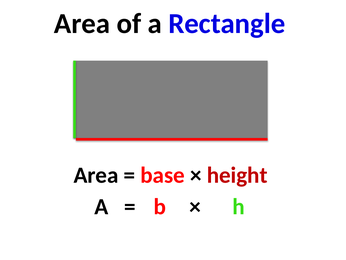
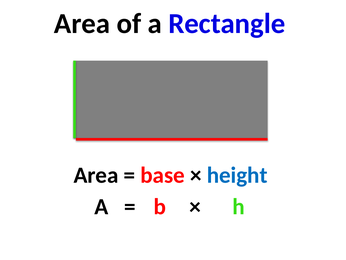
height colour: red -> blue (237, 175)
